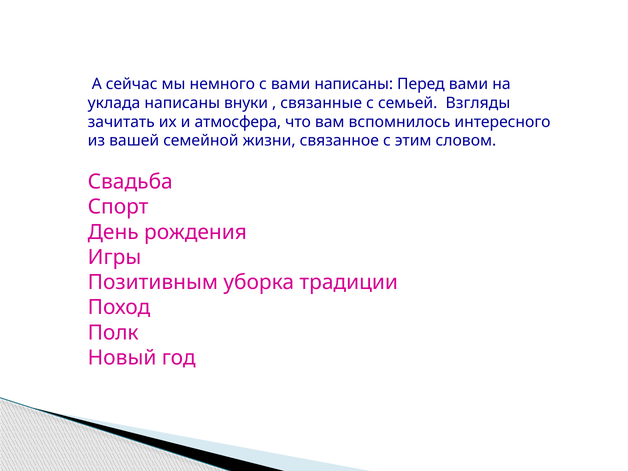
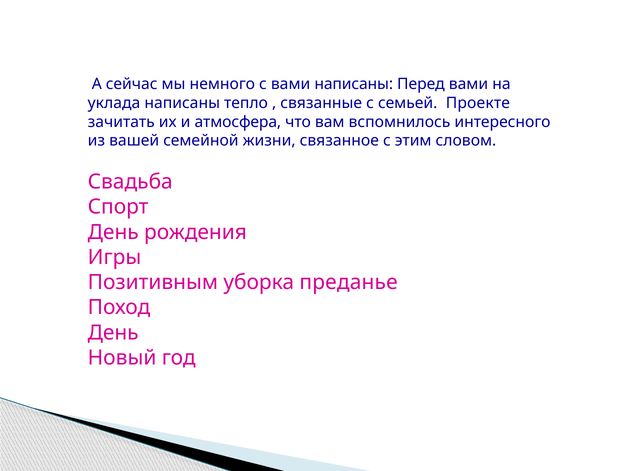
внуки: внуки -> тепло (246, 103)
Взгляды: Взгляды -> Проекте (478, 103)
традиции: традиции -> преданье (349, 282)
Полк: Полк -> День (113, 333)
